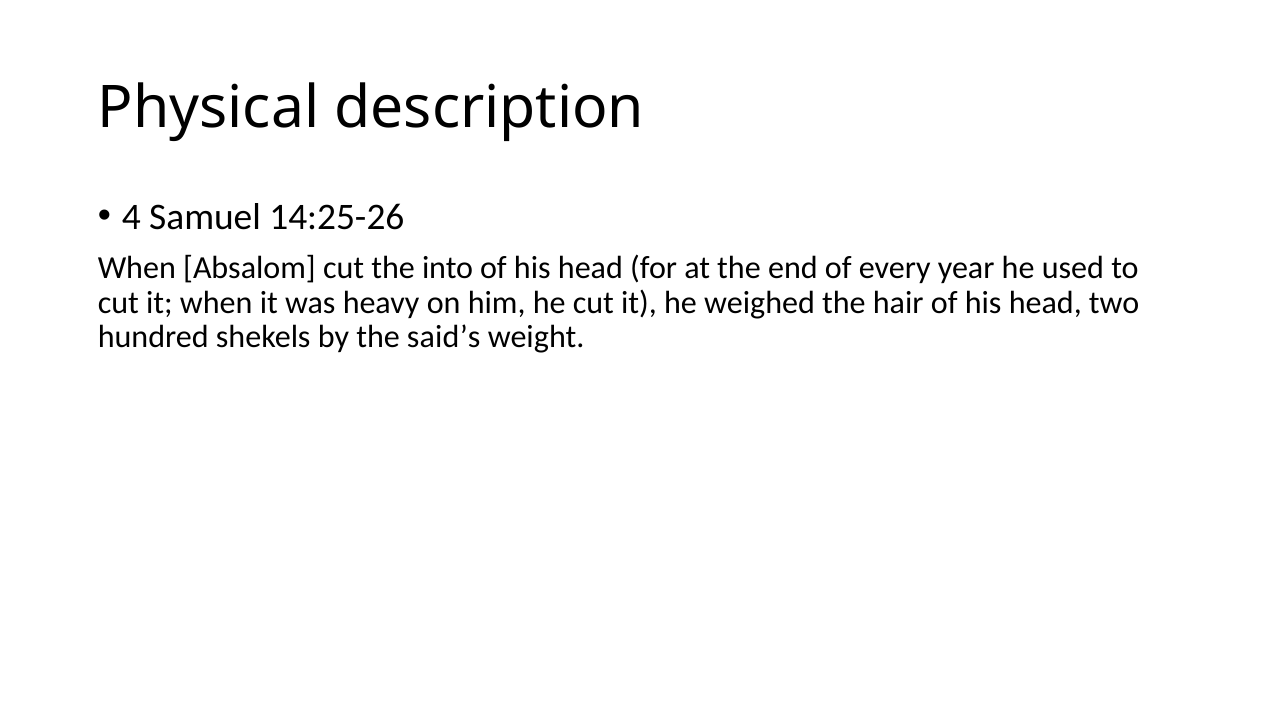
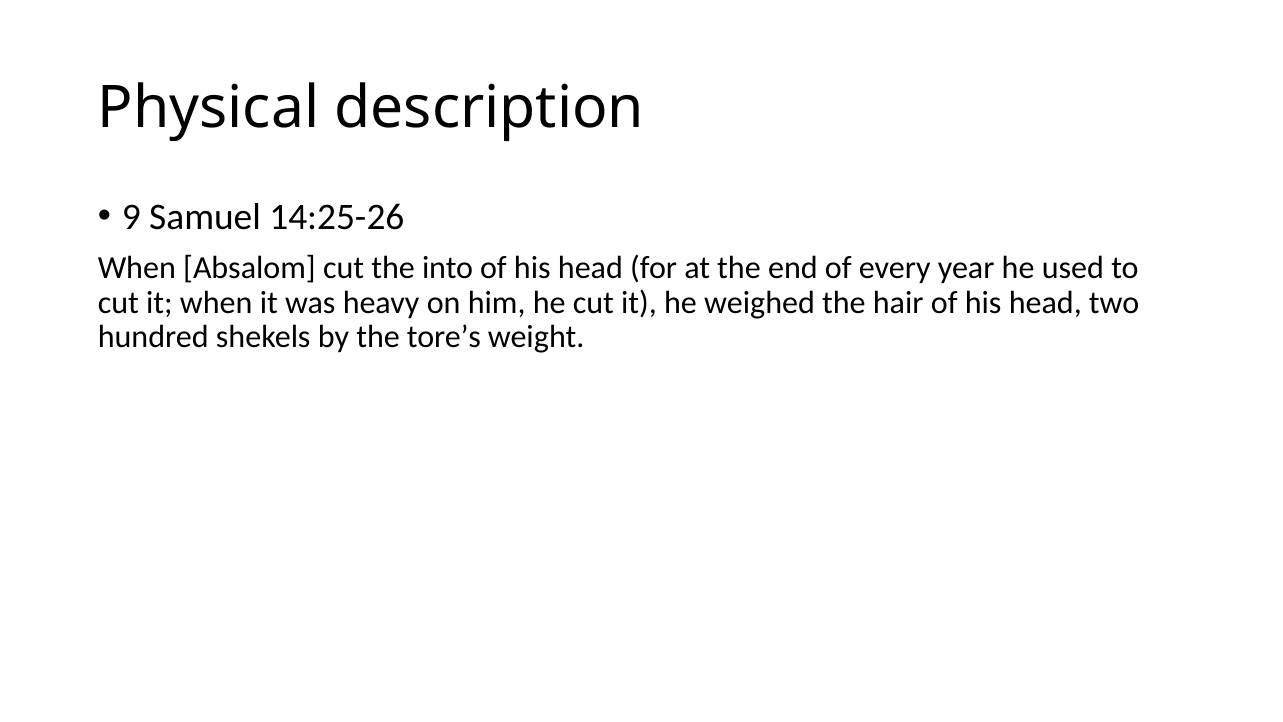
4: 4 -> 9 (131, 217)
said’s: said’s -> tore’s (444, 337)
